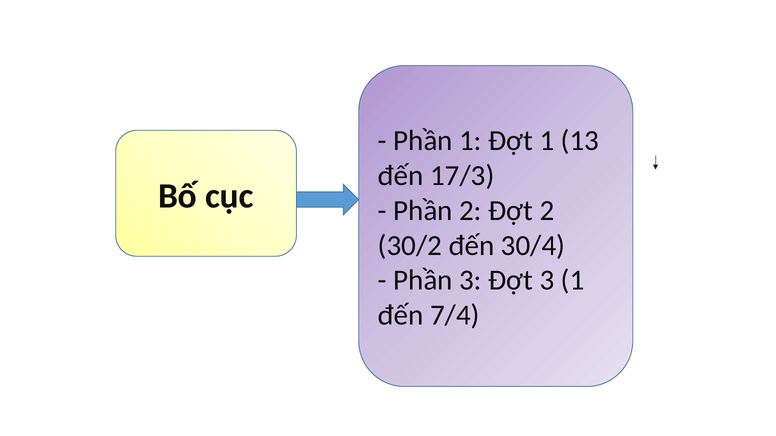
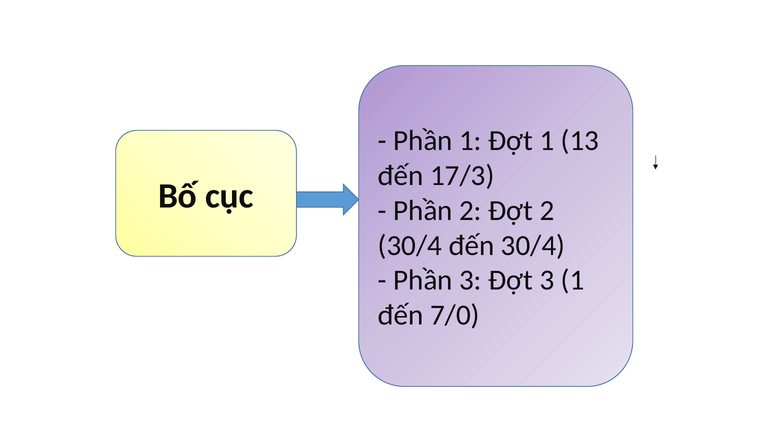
30/2: 30/2 -> 30/4 (410, 246)
7/4: 7/4 -> 7/0 (455, 316)
